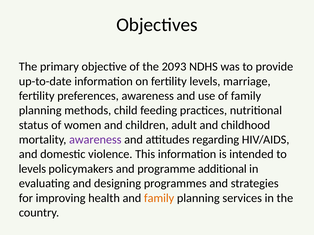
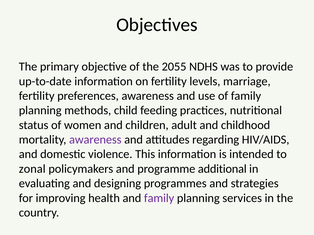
2093: 2093 -> 2055 (174, 67)
levels: levels -> zonal (32, 169)
family colour: orange -> purple (159, 198)
